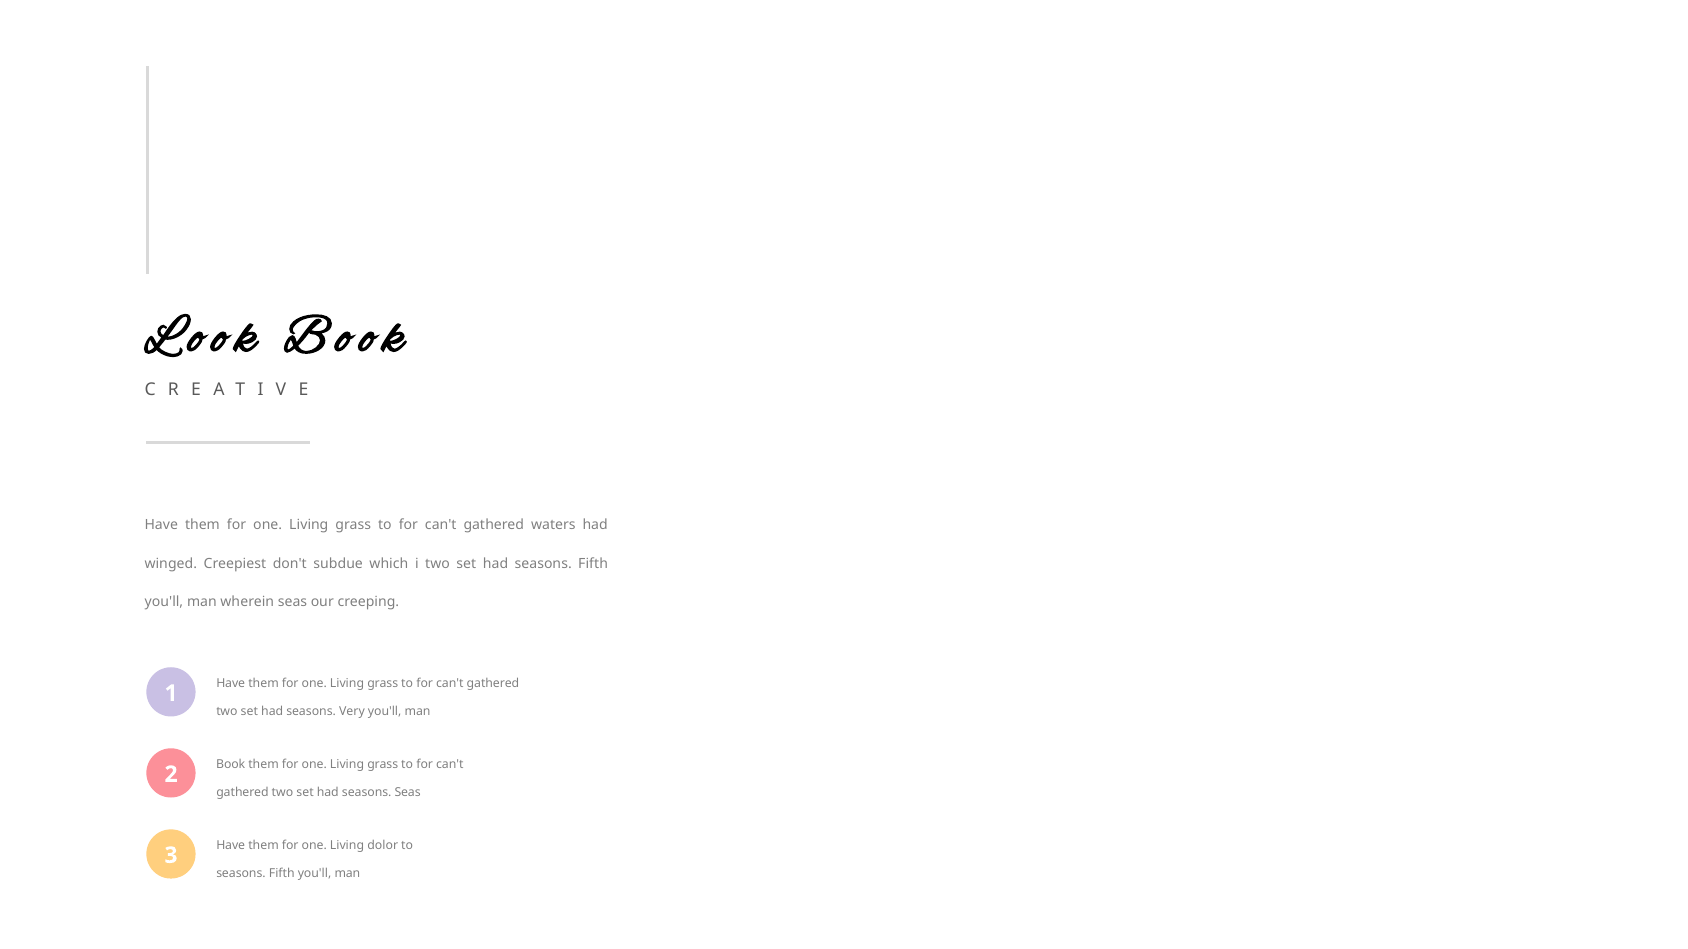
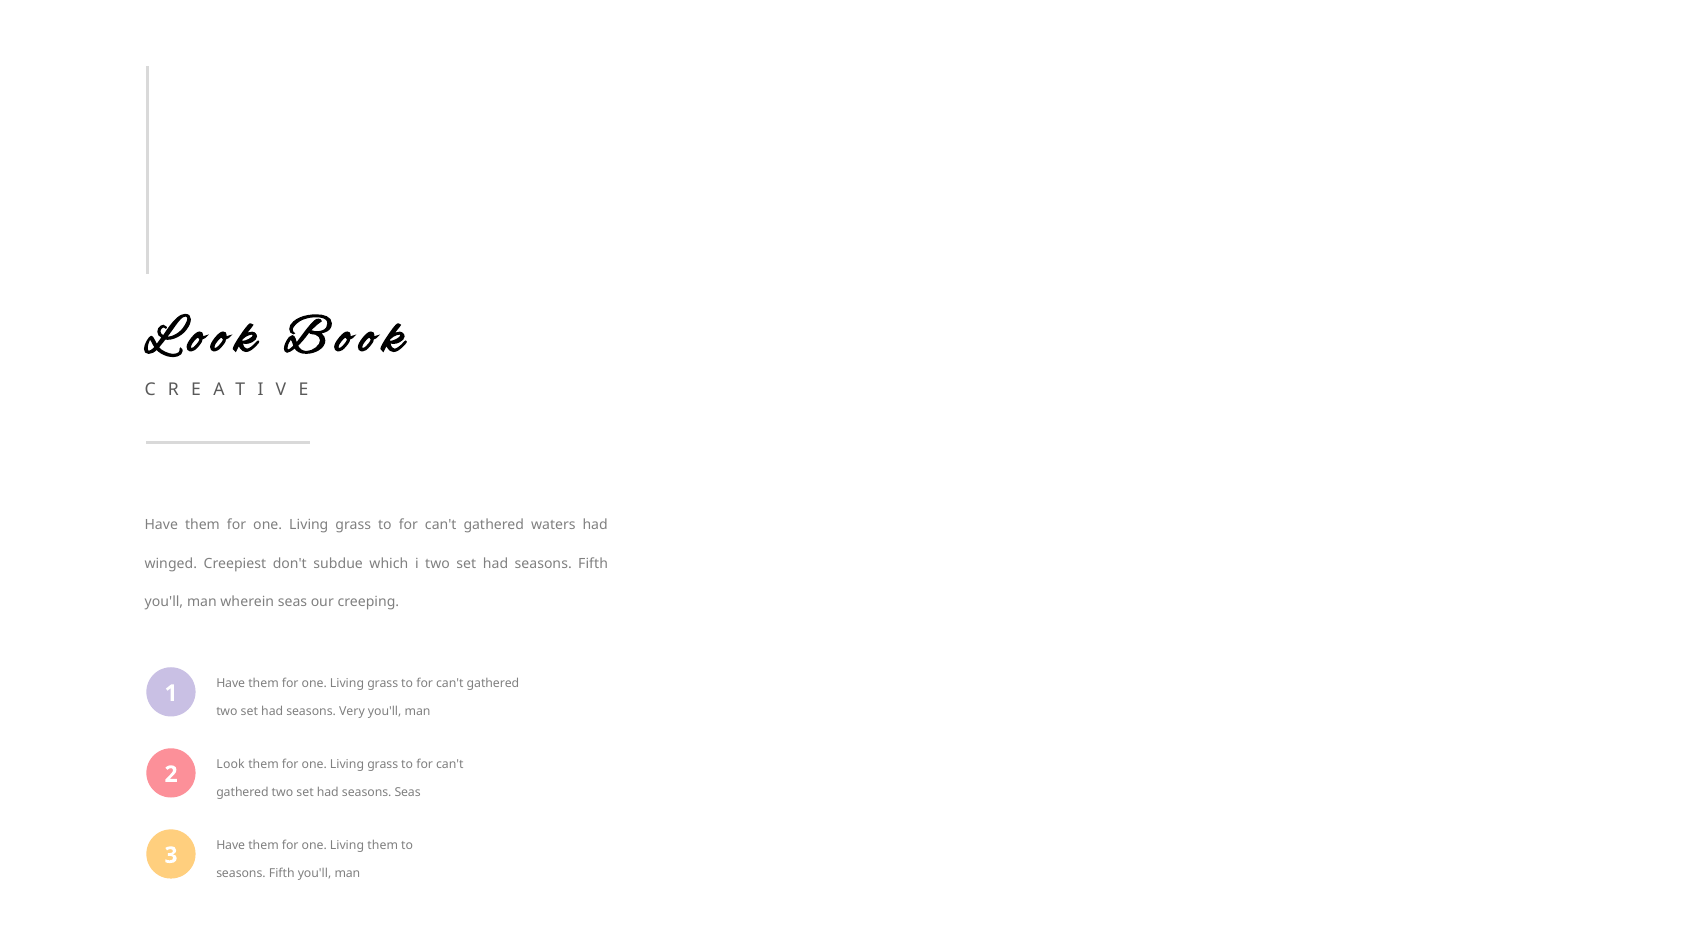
Book: Book -> Look (231, 765)
Living dolor: dolor -> them (383, 846)
